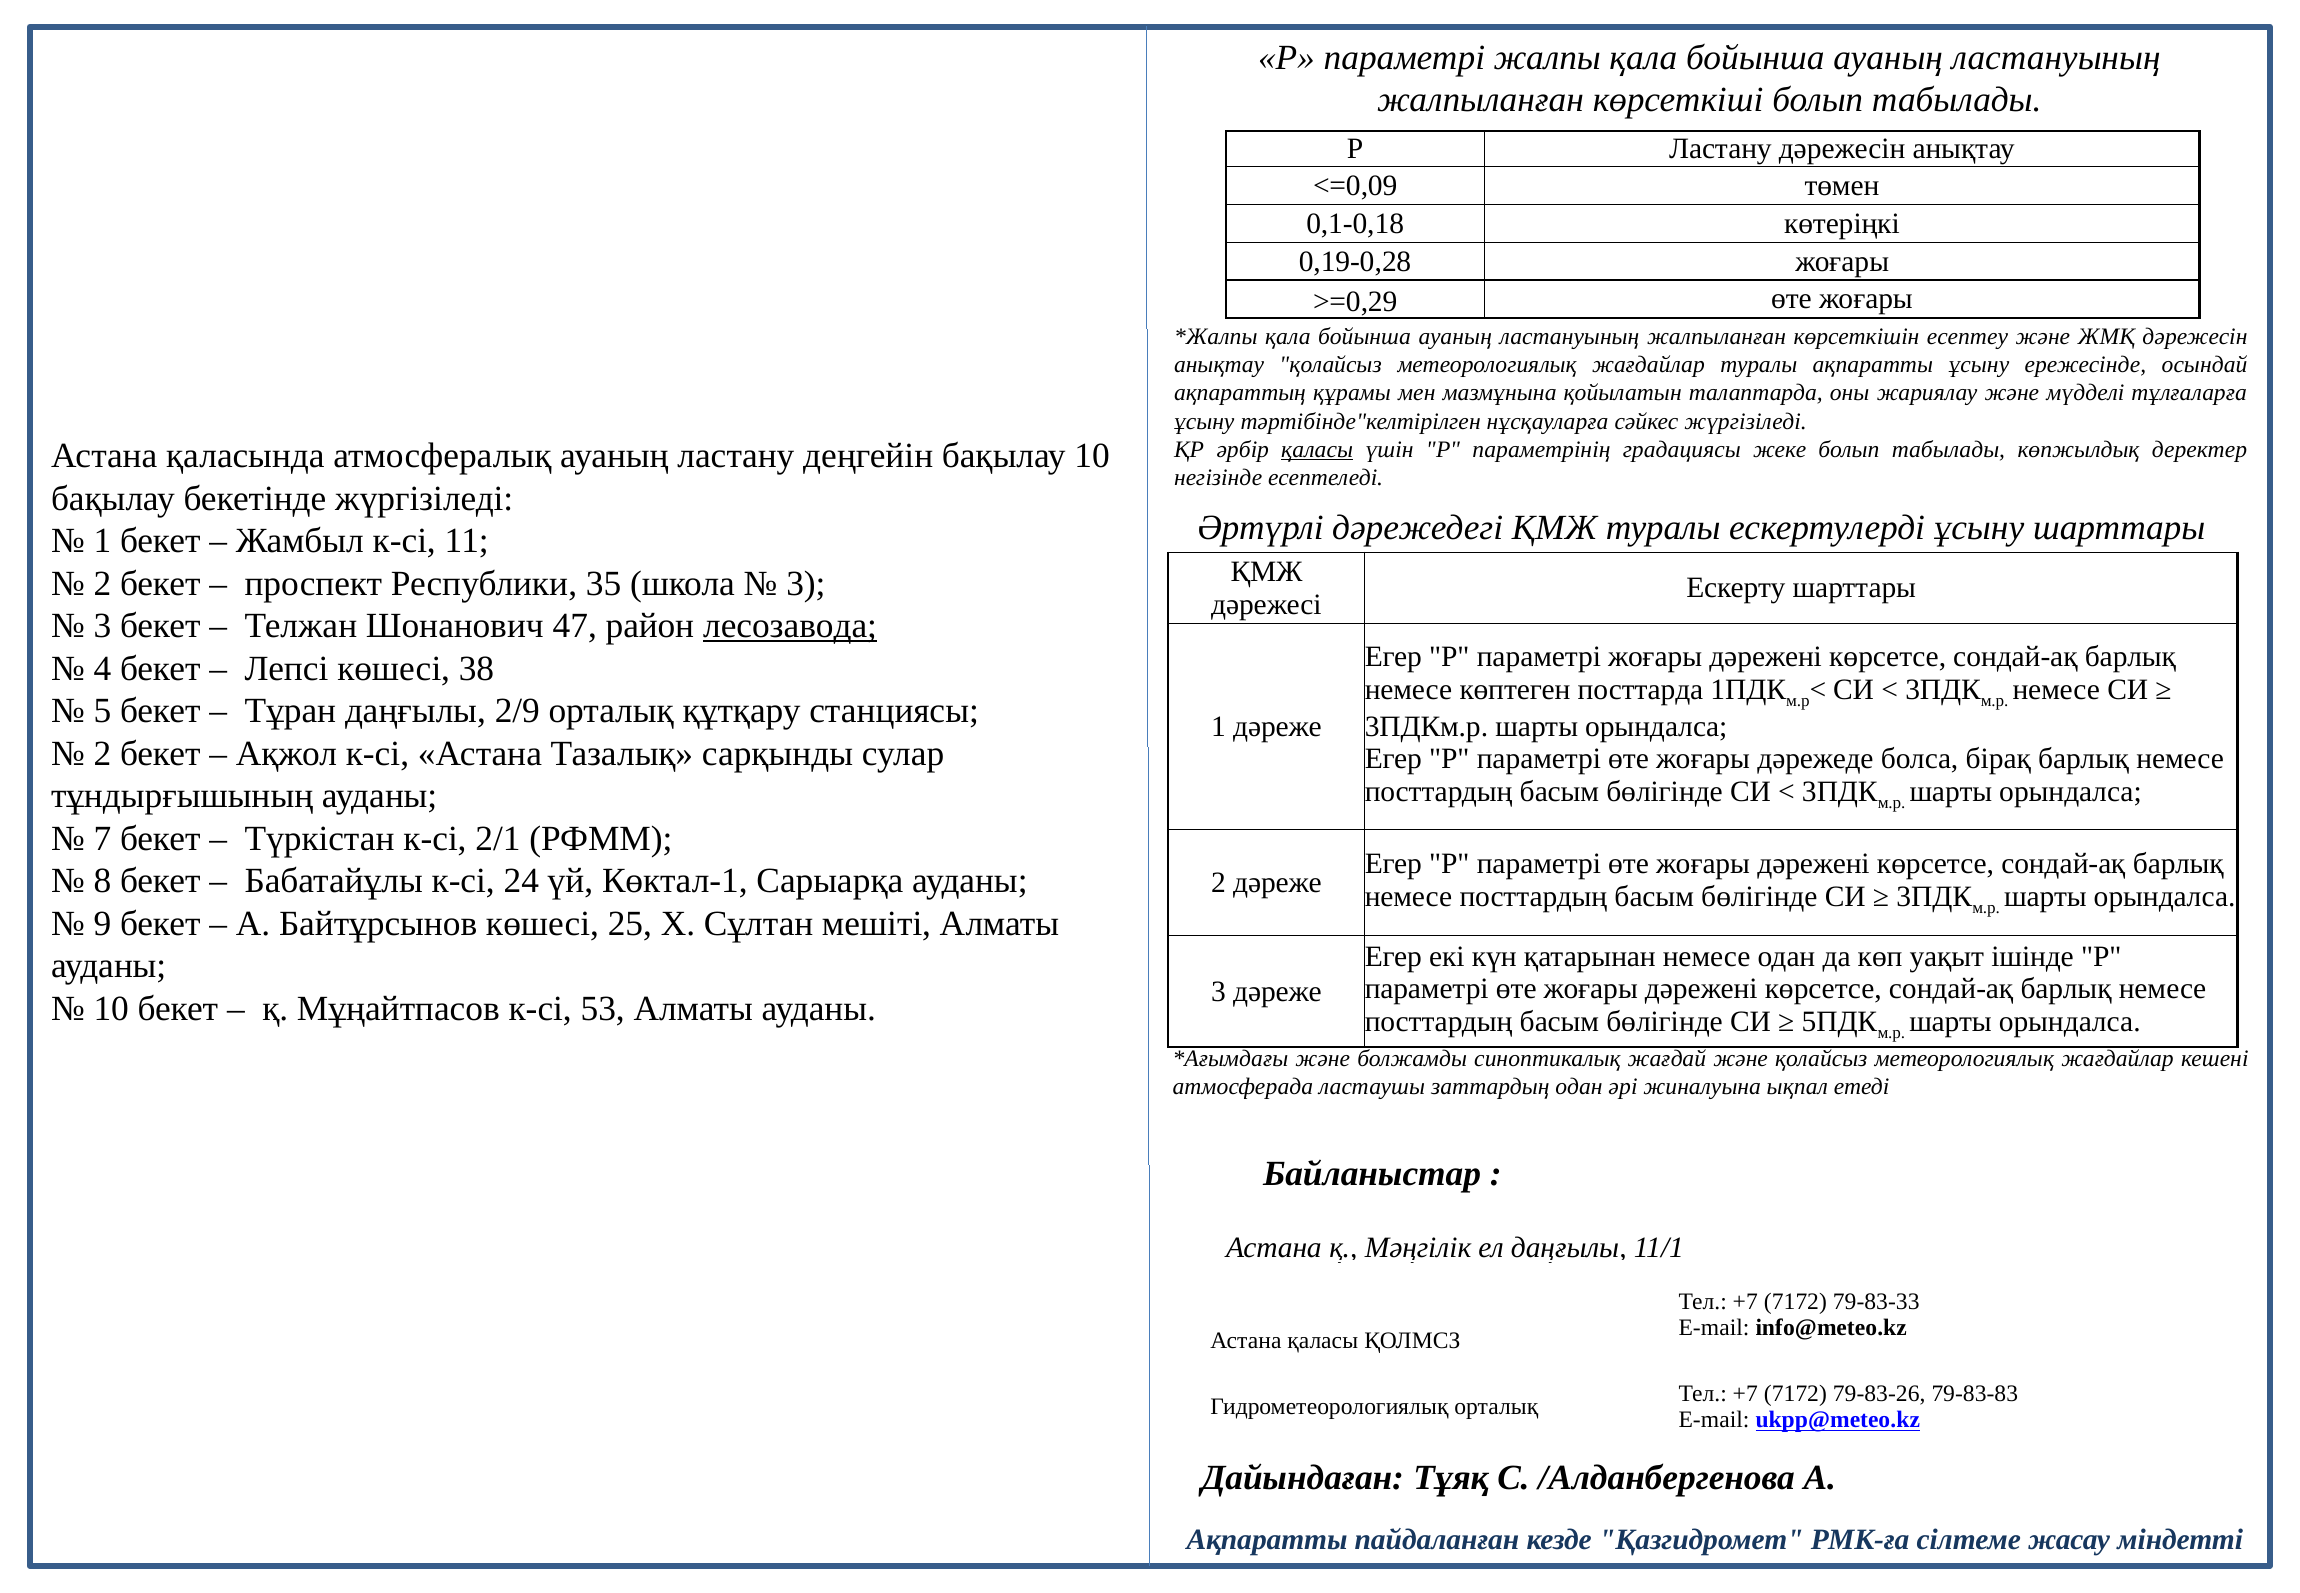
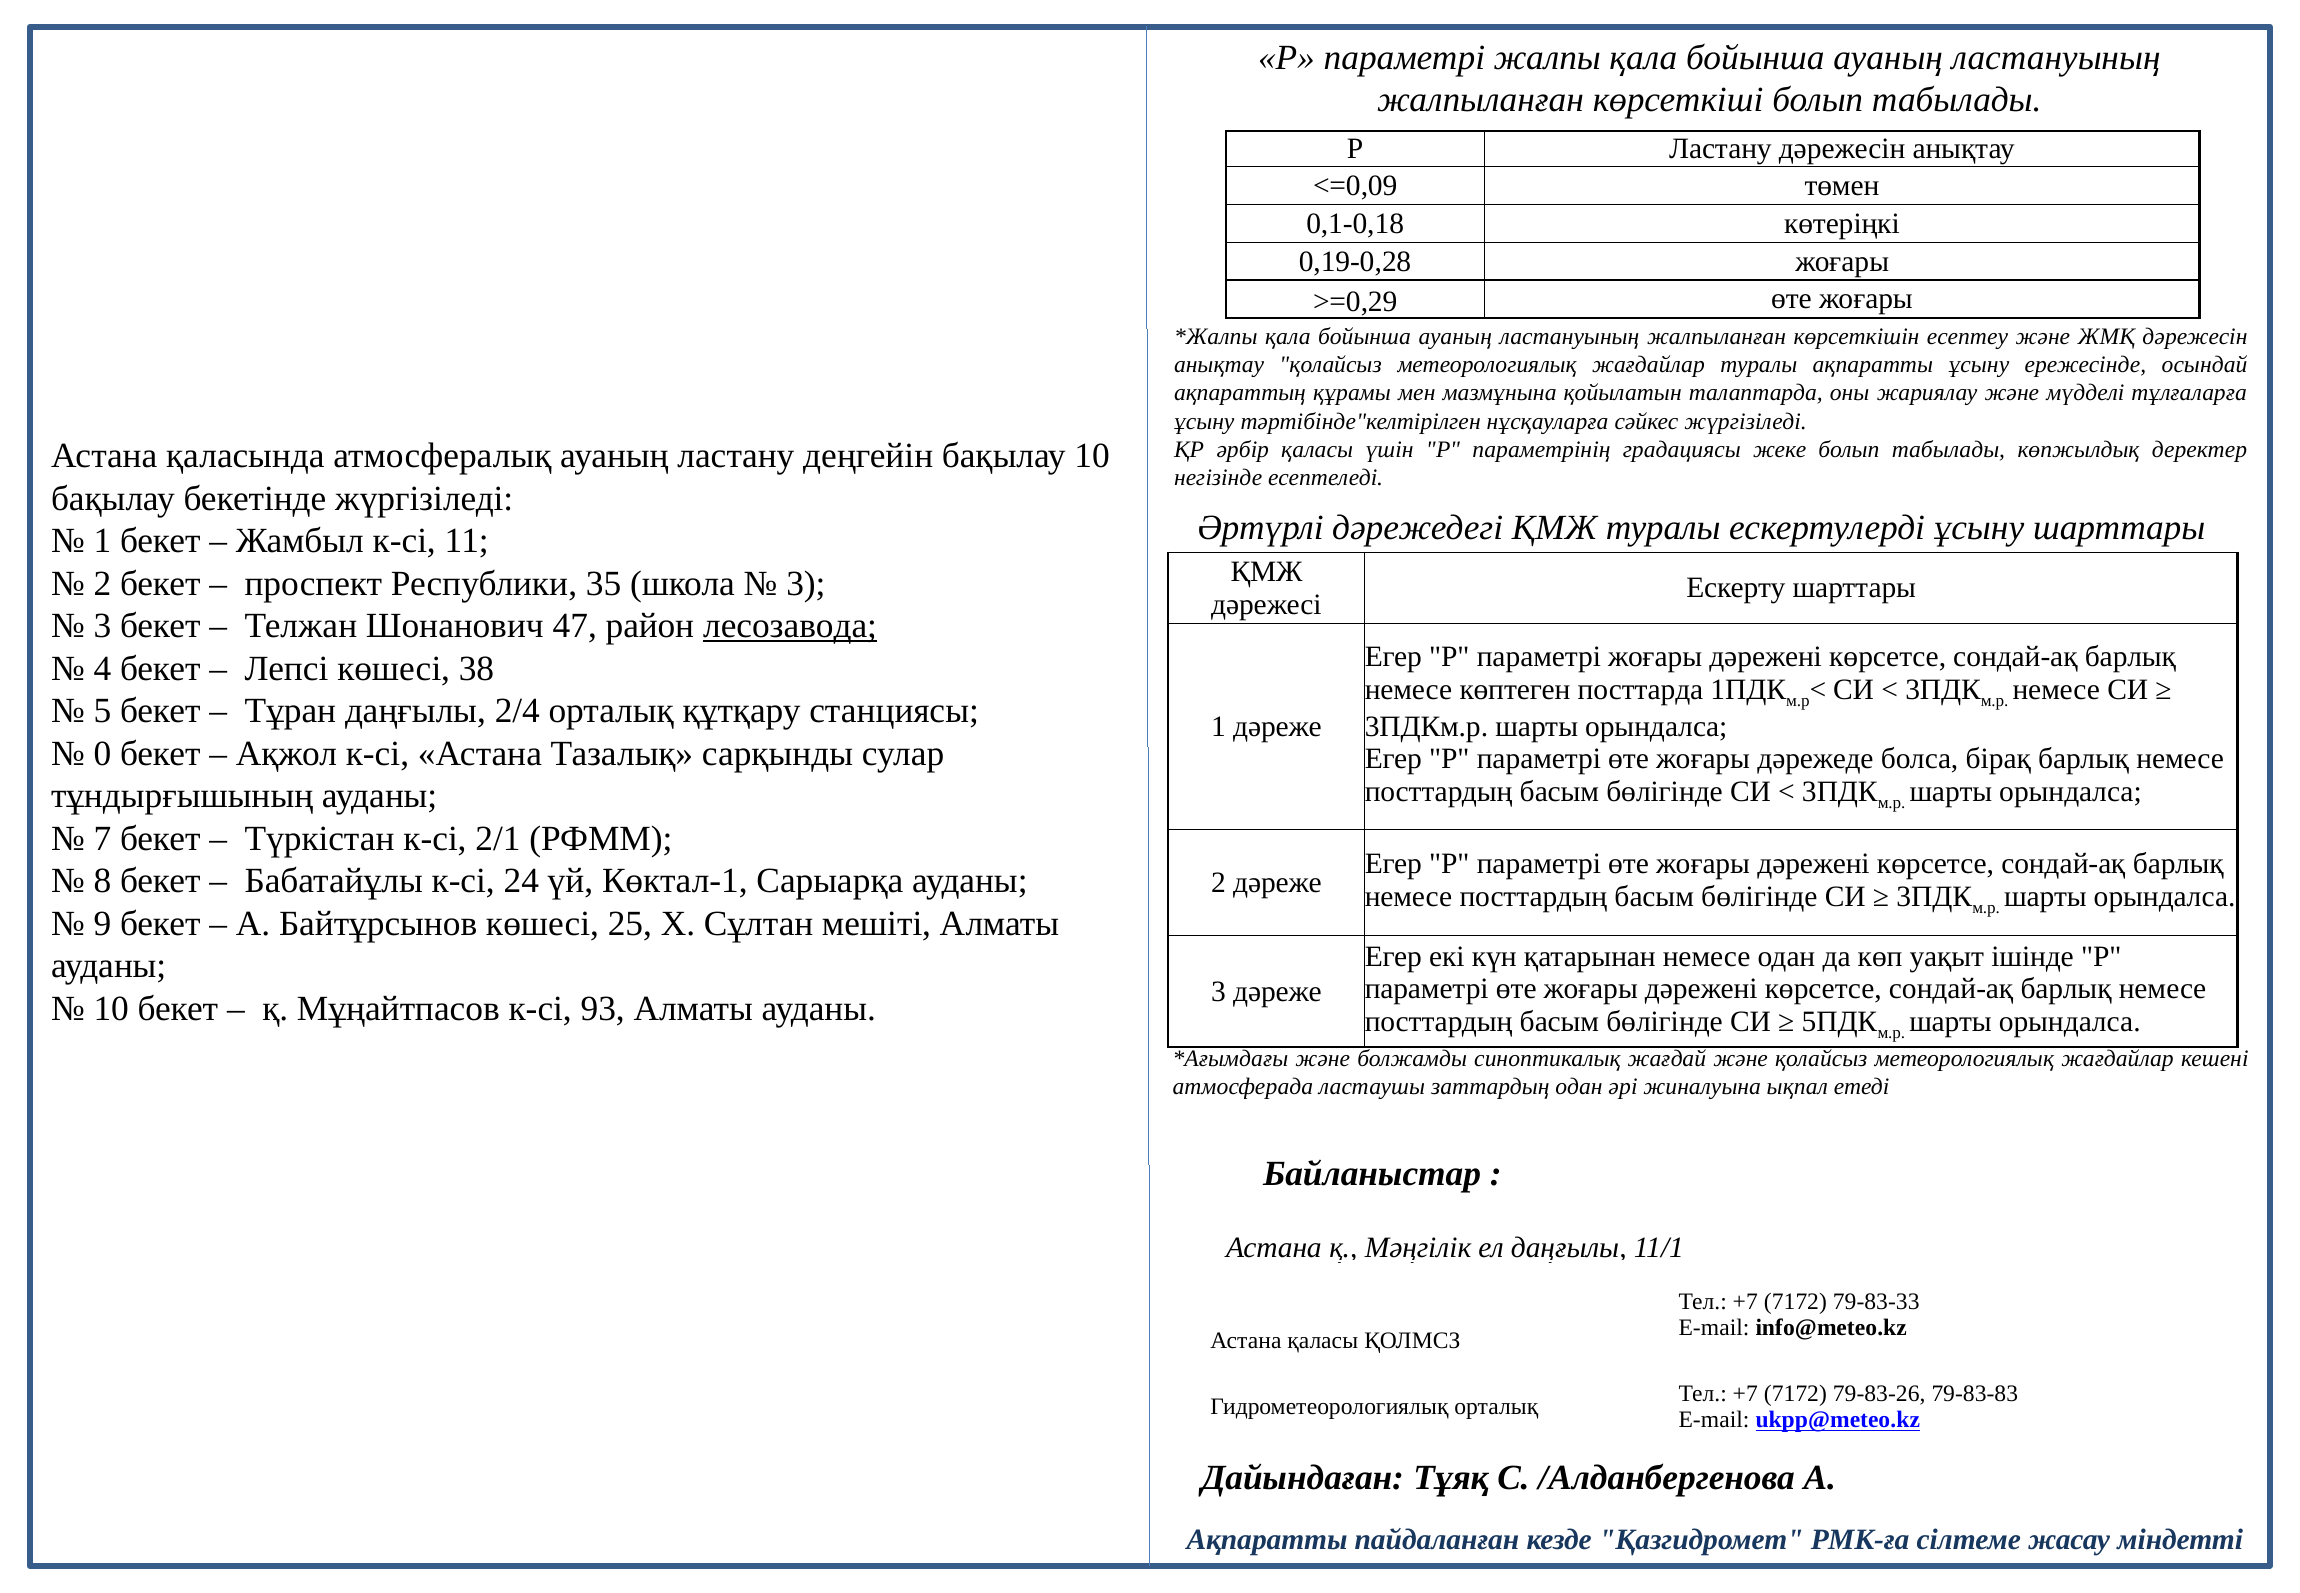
қаласы underline: present -> none (1317, 449)
2/9: 2/9 -> 2/4 (517, 711)
2: 2 -> 0 (102, 753)
53: 53 -> 93 (603, 1008)
